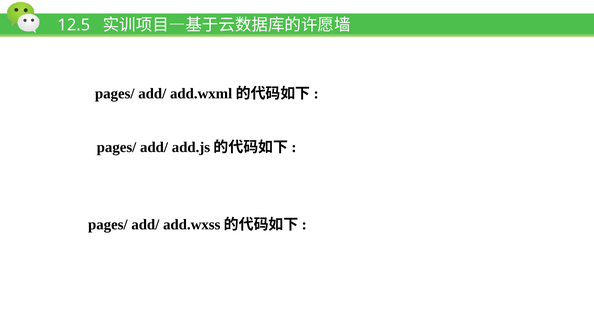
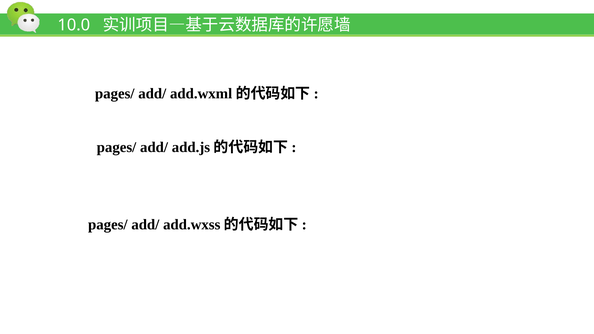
12.5: 12.5 -> 10.0 (74, 25)
